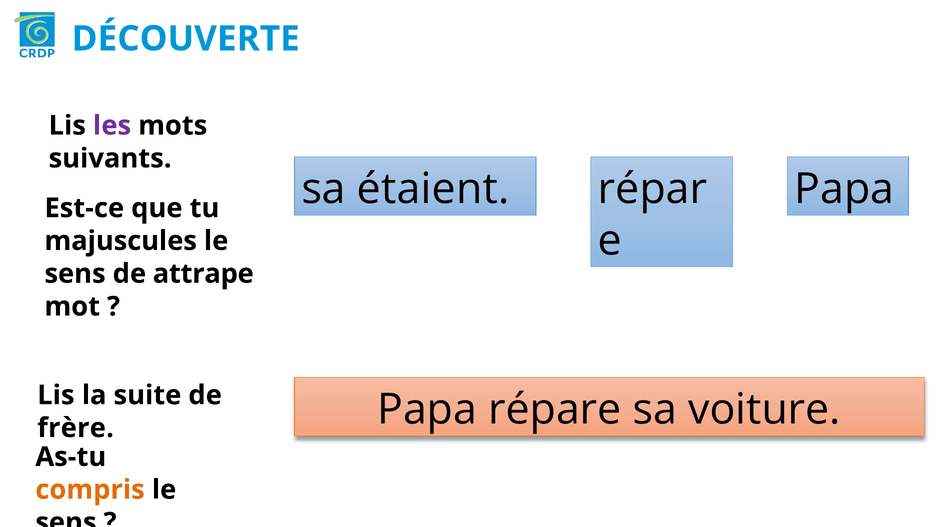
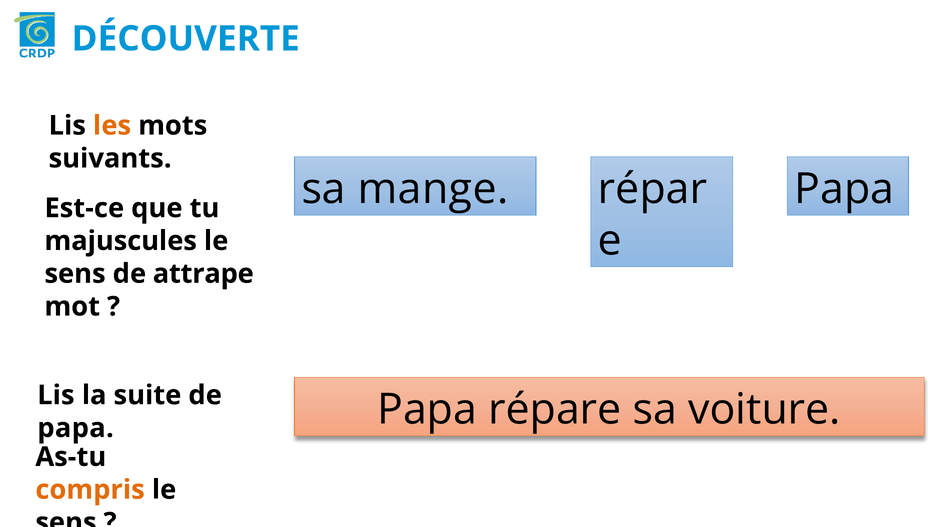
les colour: purple -> orange (112, 126)
étaient: étaient -> mange (433, 189)
frère: frère -> papa (76, 428)
